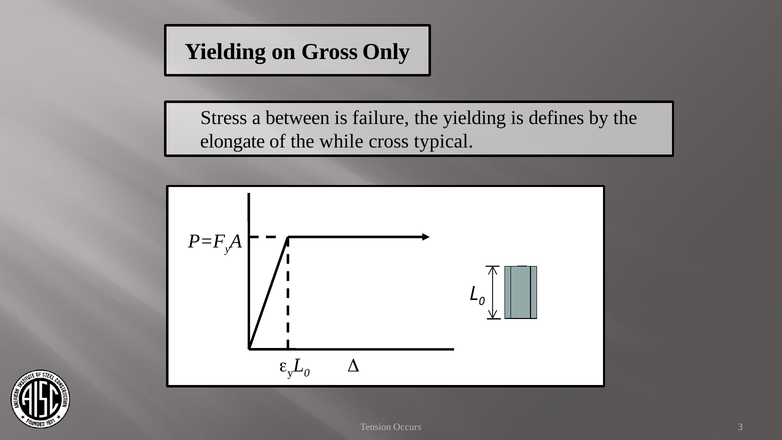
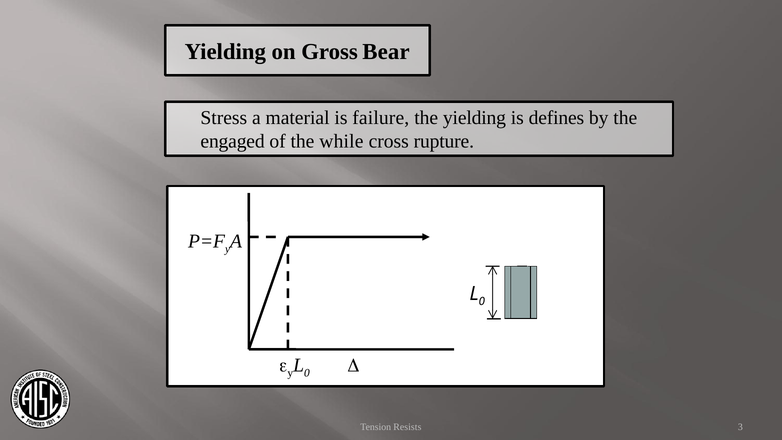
Only: Only -> Bear (386, 52)
between: between -> material (298, 118)
elongate: elongate -> engaged (233, 141)
typical: typical -> rupture (444, 141)
Occurs: Occurs -> Resists (407, 427)
